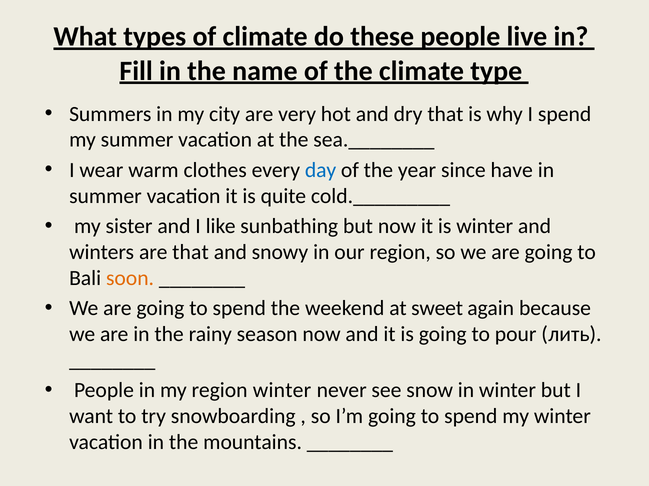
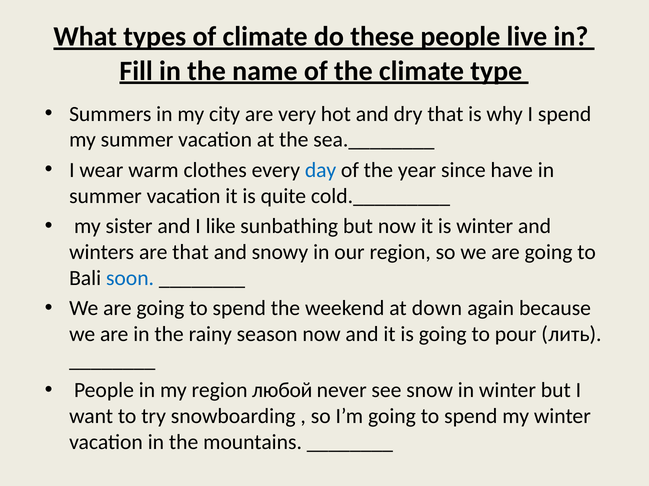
soon colour: orange -> blue (130, 278)
sweet: sweet -> down (437, 309)
region winter: winter -> любой (282, 391)
